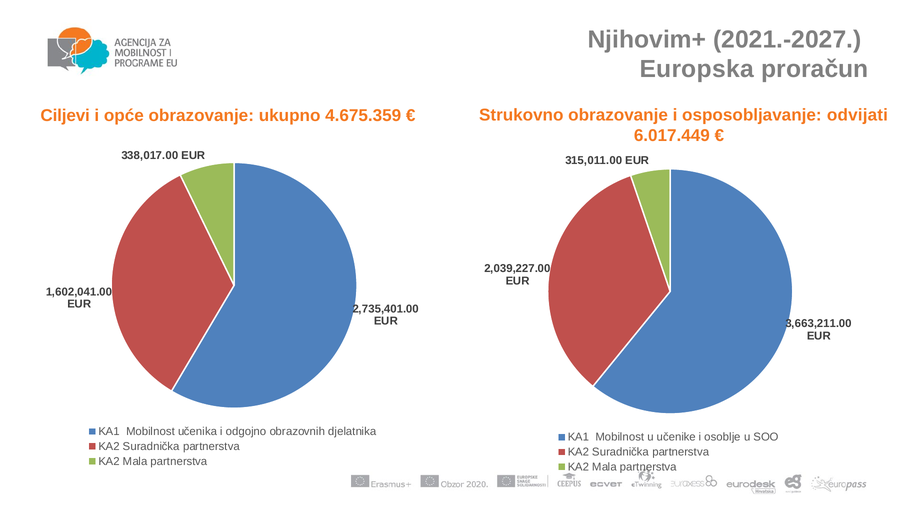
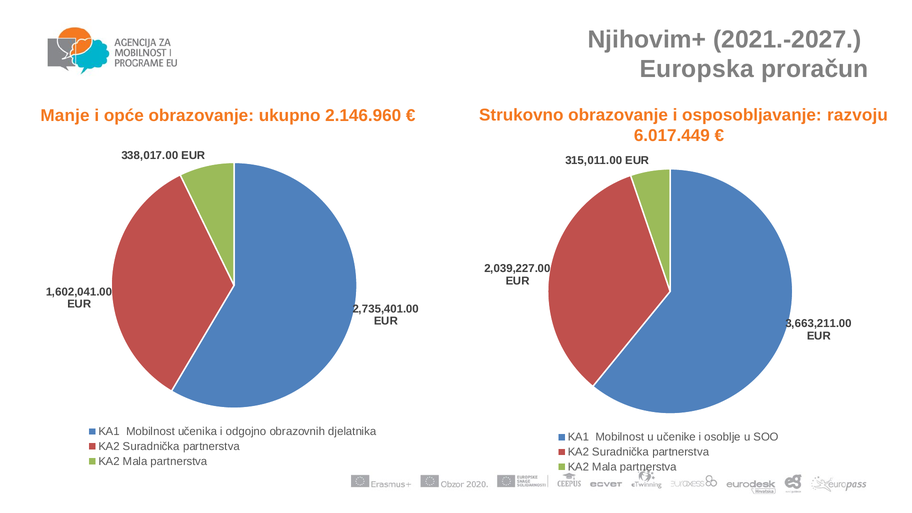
odvijati: odvijati -> razvoju (857, 115)
Ciljevi: Ciljevi -> Manje (65, 115)
4.675.359: 4.675.359 -> 2.146.960 (363, 115)
